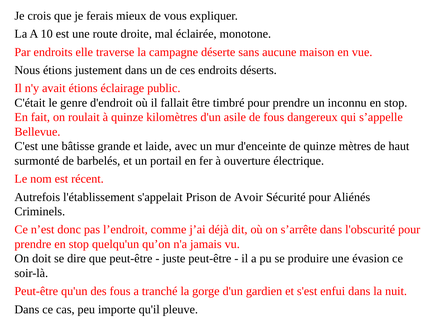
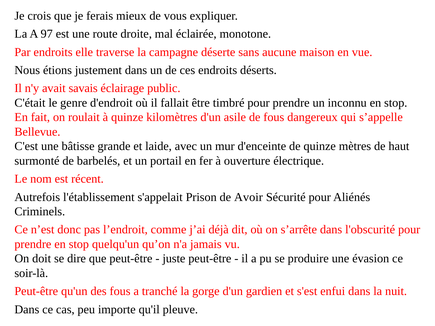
10: 10 -> 97 (47, 34)
avait étions: étions -> savais (83, 88)
